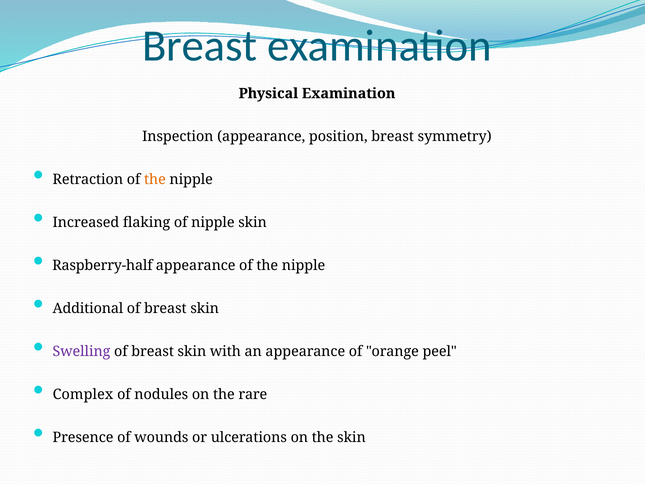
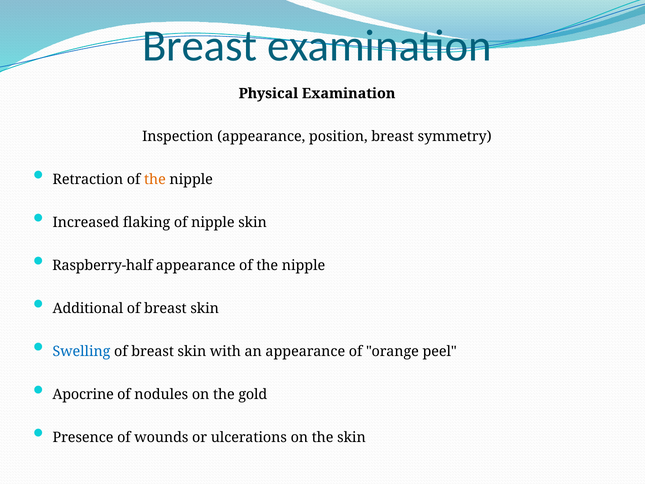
Swelling colour: purple -> blue (82, 351)
Complex: Complex -> Apocrine (83, 394)
rare: rare -> gold (253, 394)
